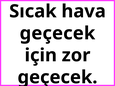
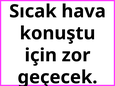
geçecek: geçecek -> konuştu (58, 33)
